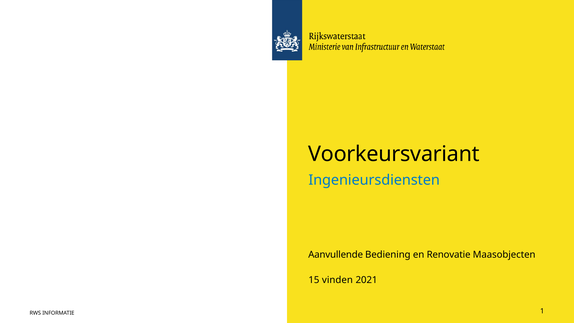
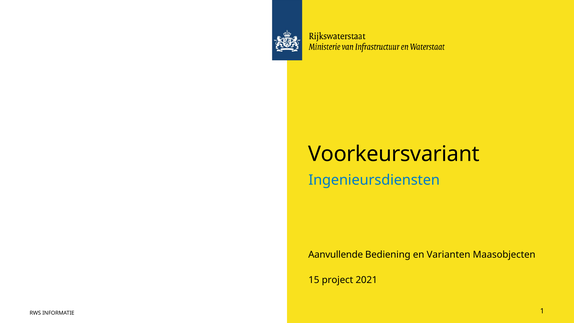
Renovatie: Renovatie -> Varianten (449, 254)
vinden: vinden -> project (337, 280)
